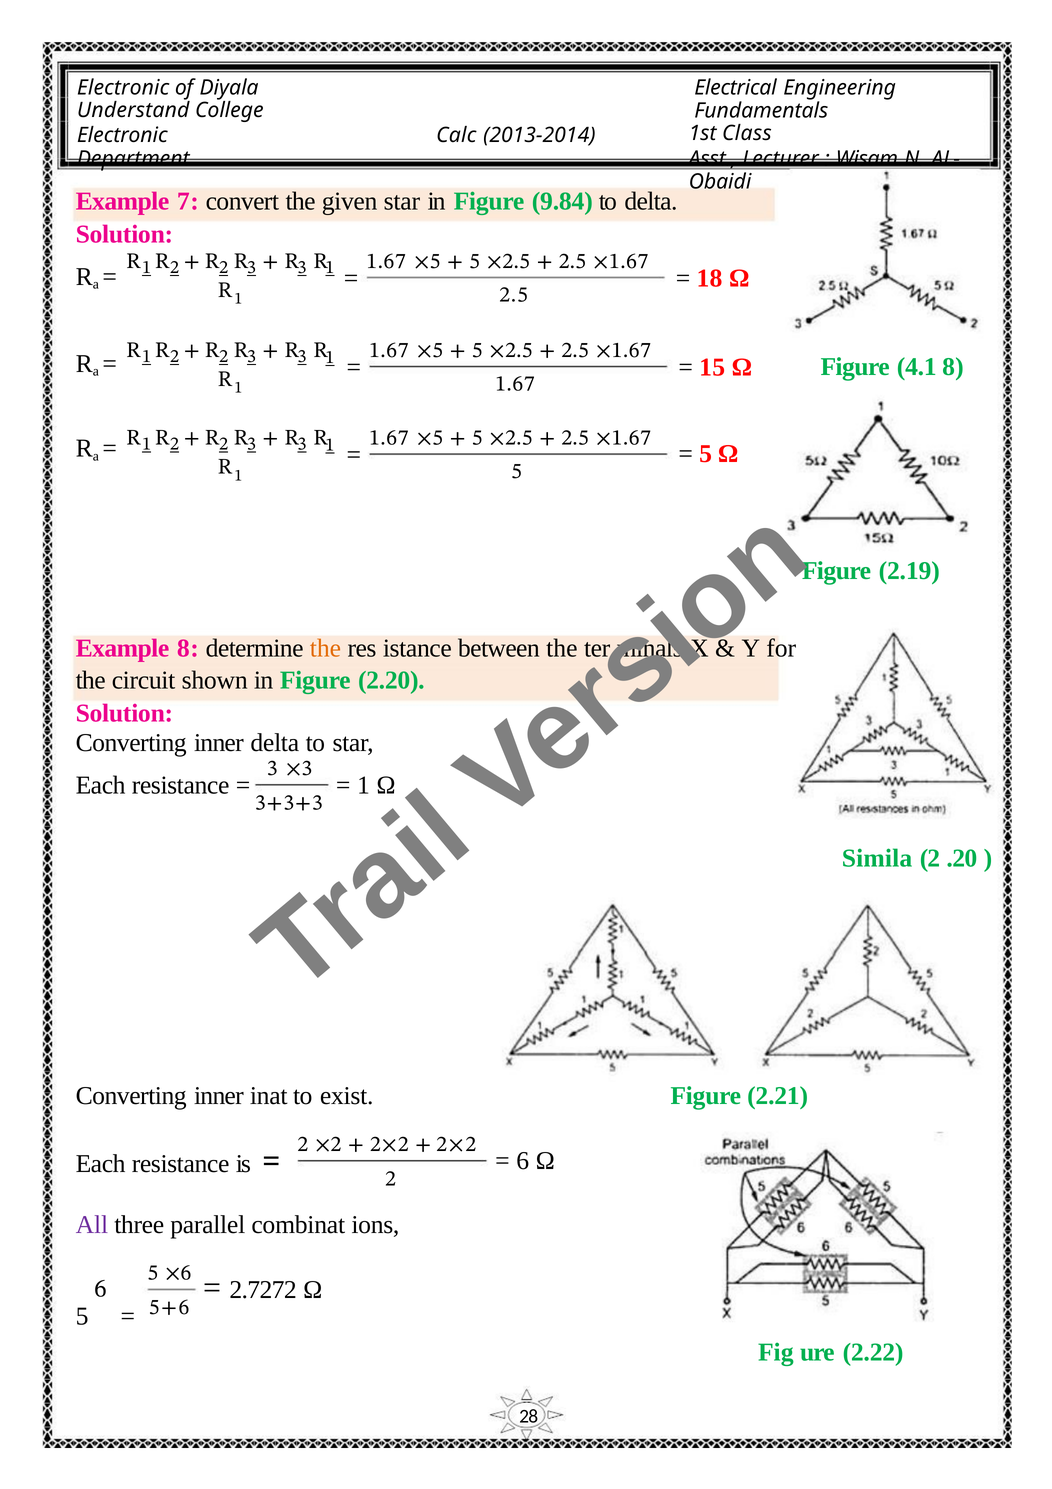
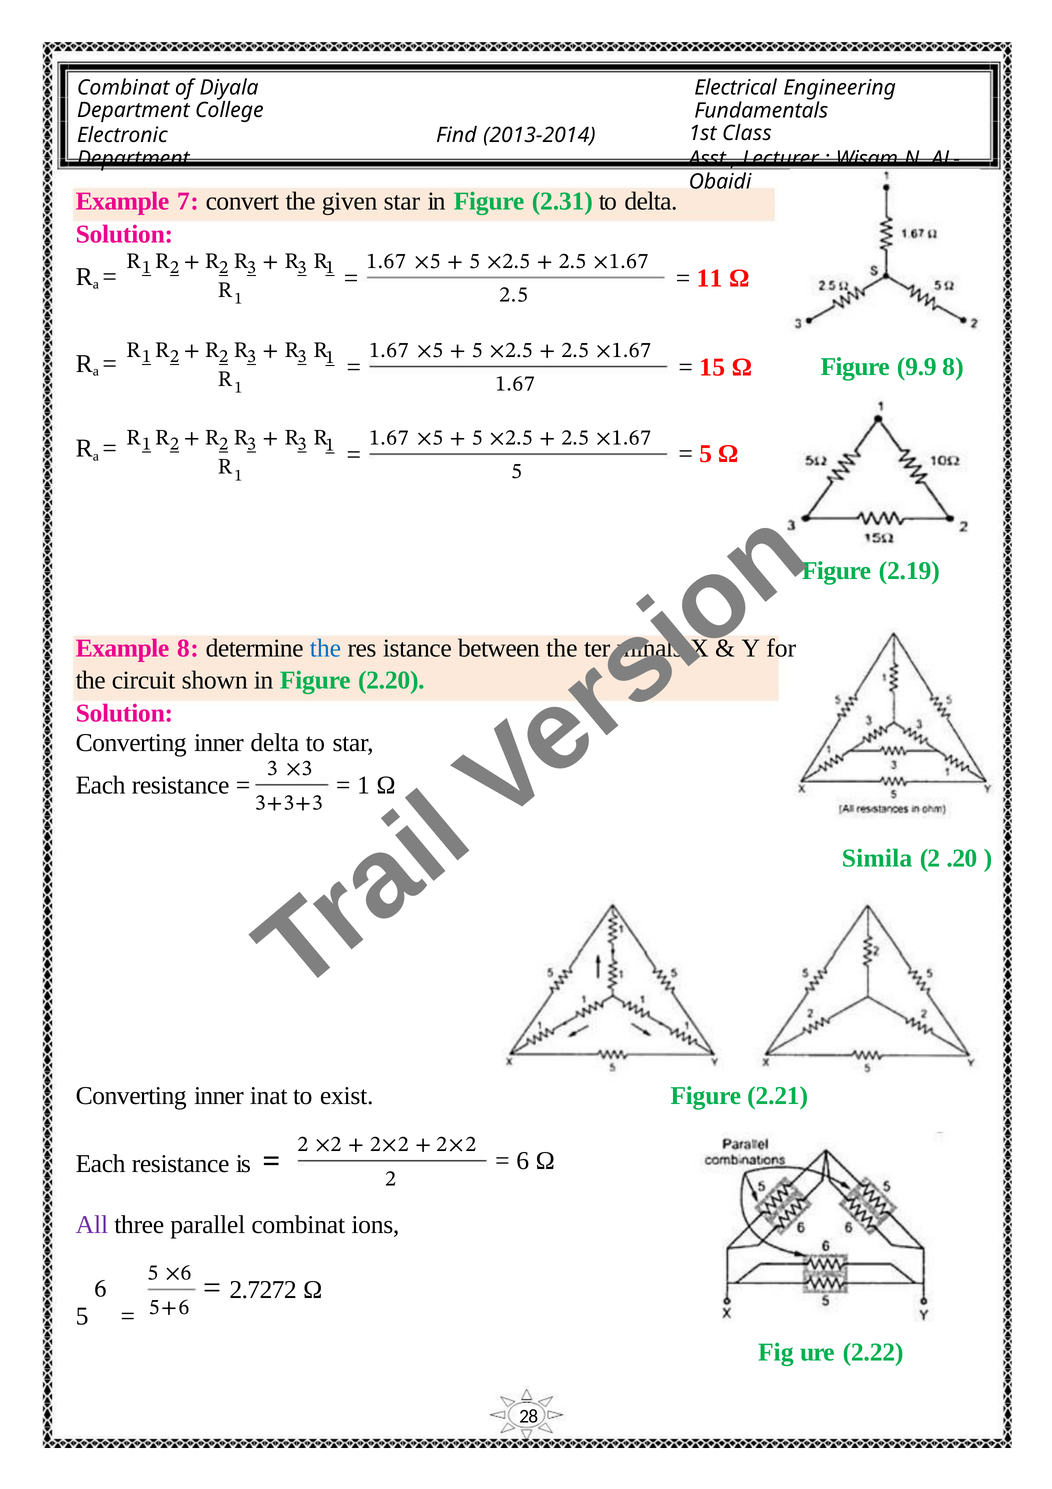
Electronic: Electronic -> Combinat (123, 88)
Understand: Understand -> Department (133, 110)
Calc: Calc -> Find (456, 135)
9.84: 9.84 -> 2.31 (562, 201)
18: 18 -> 11 (709, 278)
4.1: 4.1 -> 9.9 (917, 367)
the colour: orange -> blue (325, 648)
